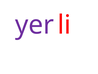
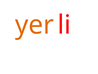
yer colour: purple -> orange (34, 25)
